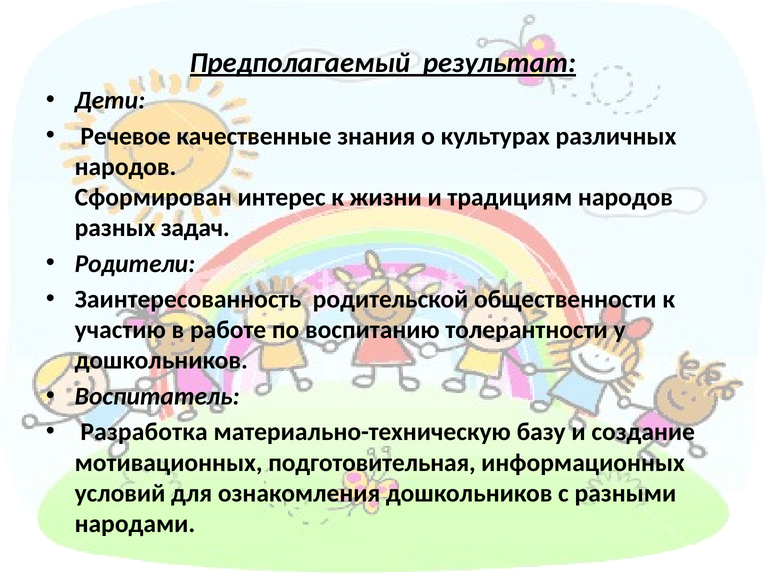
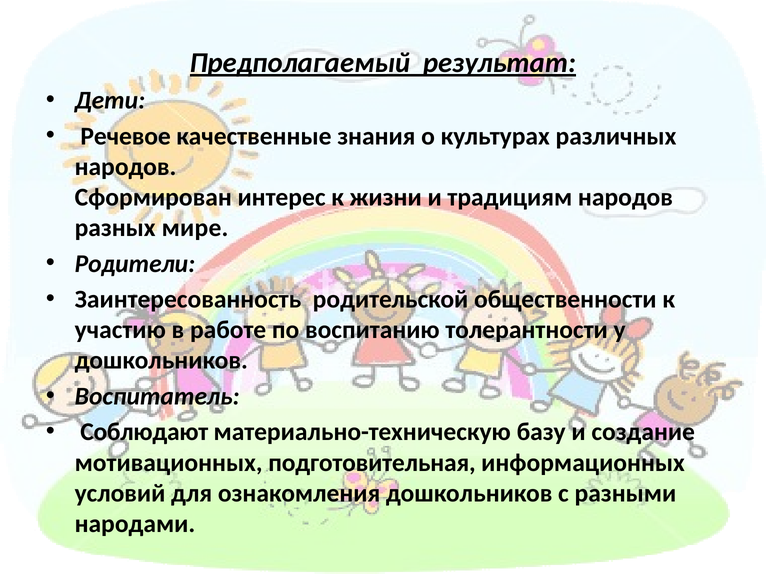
задач: задач -> мире (195, 228)
Разработка: Разработка -> Соблюдают (144, 432)
